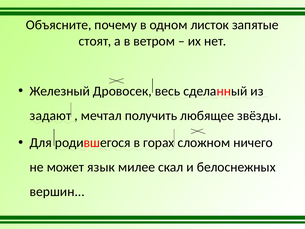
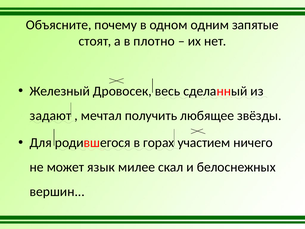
листок: листок -> одним (210, 25)
ветром: ветром -> плотно (154, 41)
сложном: сложном -> участием (204, 143)
